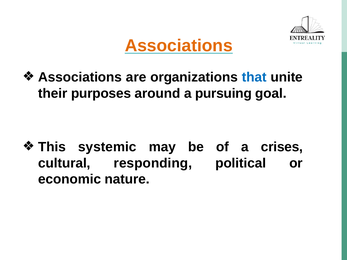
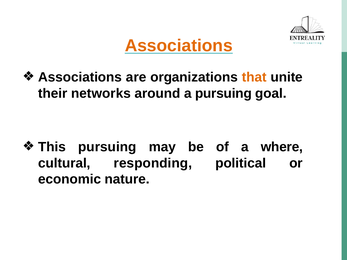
that colour: blue -> orange (254, 77)
purposes: purposes -> networks (101, 93)
systemic: systemic -> pursuing (107, 147)
crises: crises -> where (282, 147)
